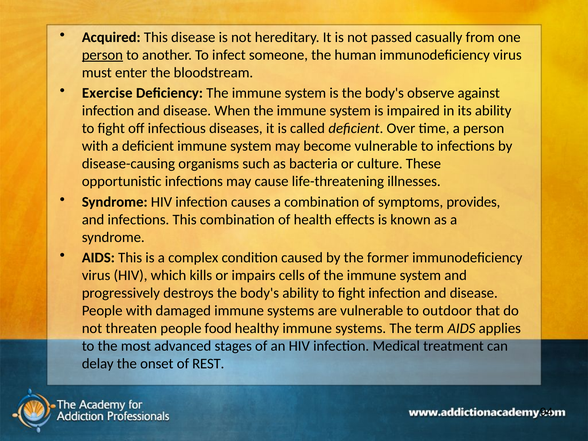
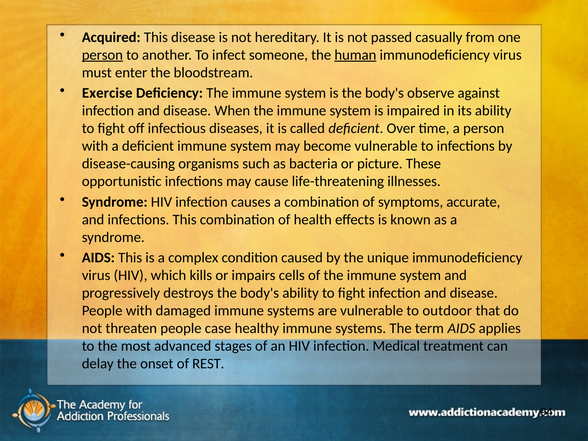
human underline: none -> present (355, 55)
culture: culture -> picture (380, 164)
provides: provides -> accurate (473, 202)
former: former -> unique (388, 258)
food: food -> case (218, 328)
